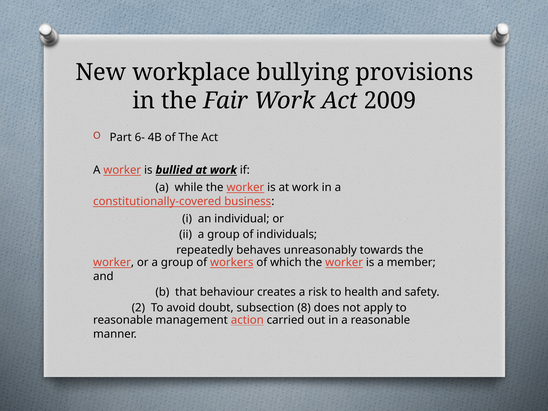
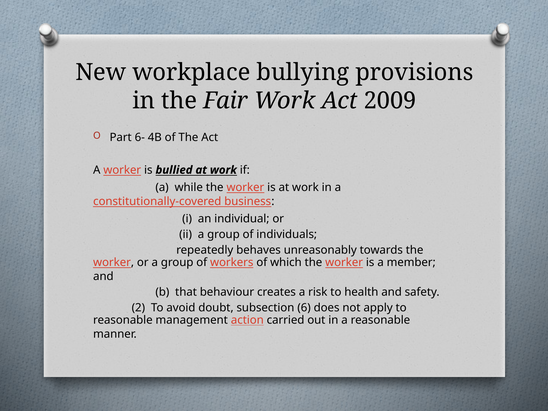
8: 8 -> 6 (304, 308)
